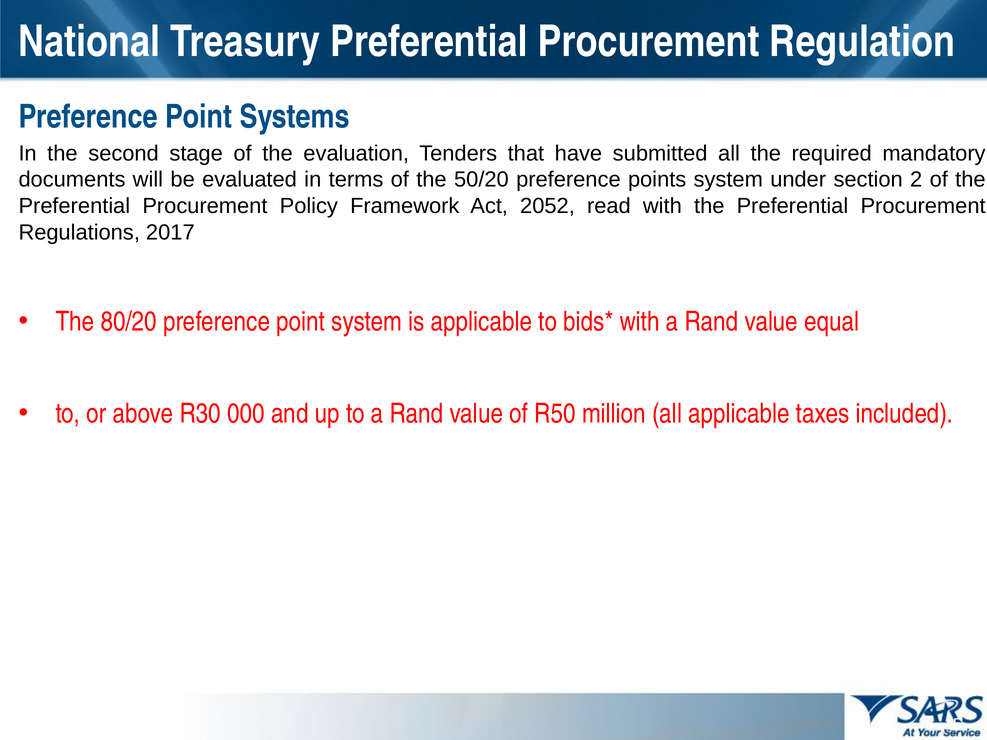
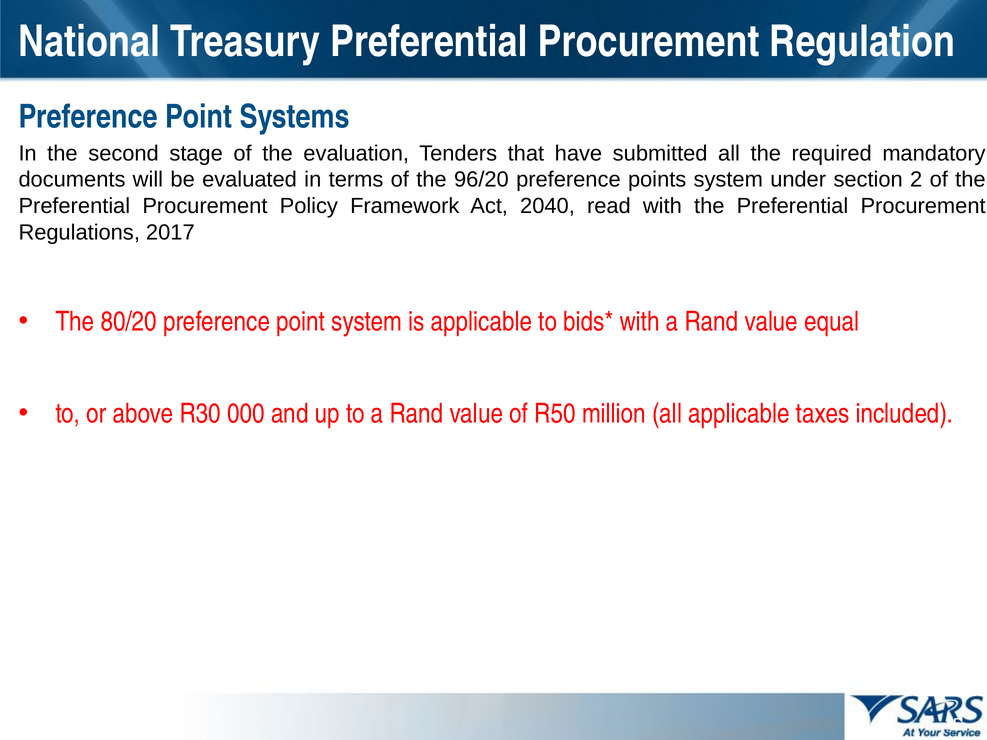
50/20: 50/20 -> 96/20 (481, 180)
2052: 2052 -> 2040 (547, 206)
